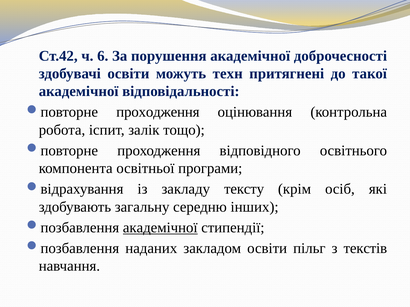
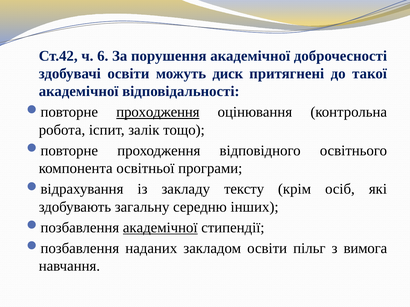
техн: техн -> диск (228, 74)
проходження underline: none -> present (158, 112)
текстів: текстів -> вимога (365, 249)
